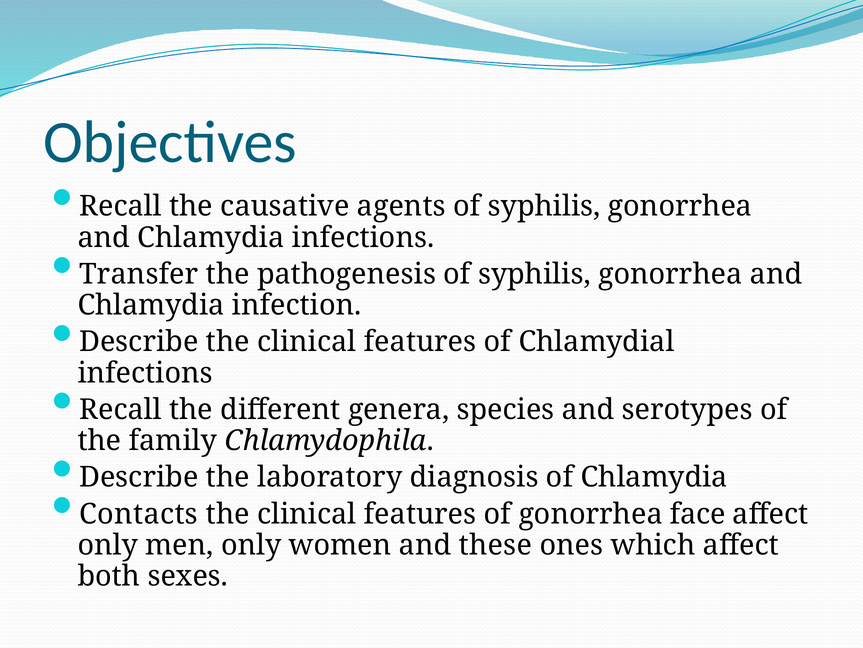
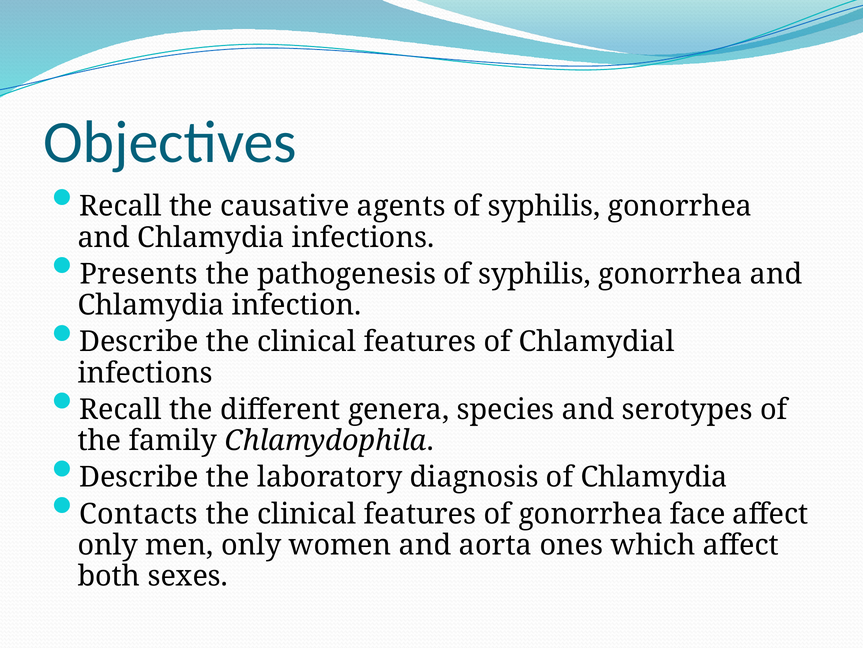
Transfer: Transfer -> Presents (139, 274)
these: these -> aorta (495, 545)
